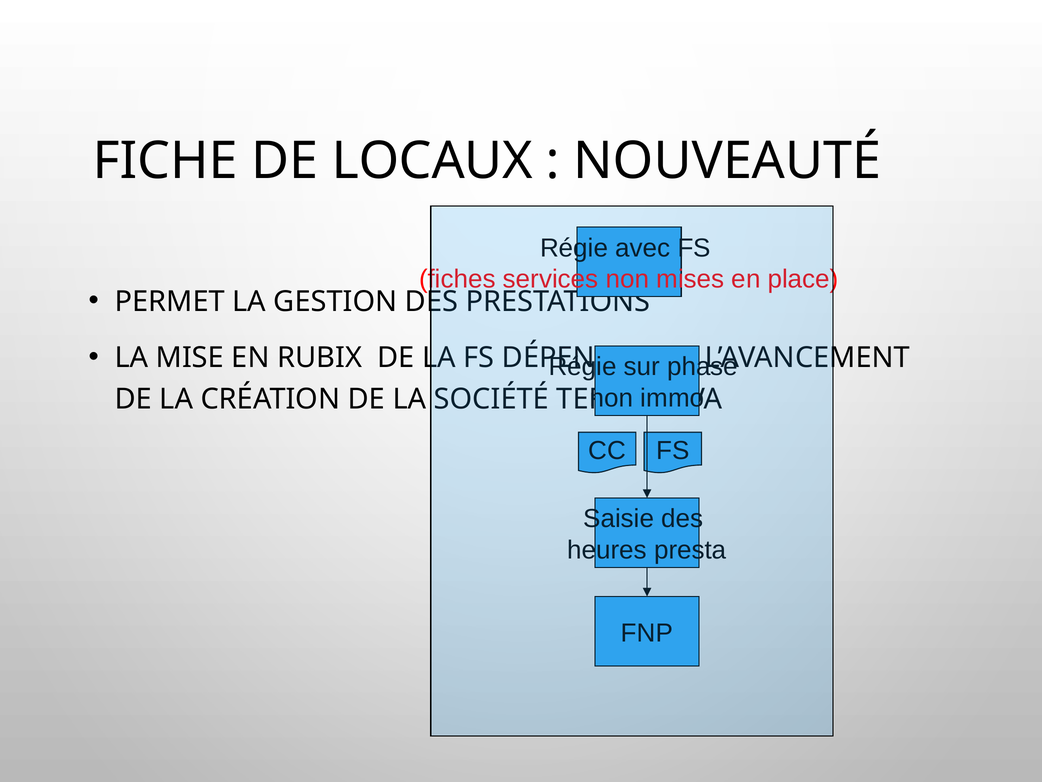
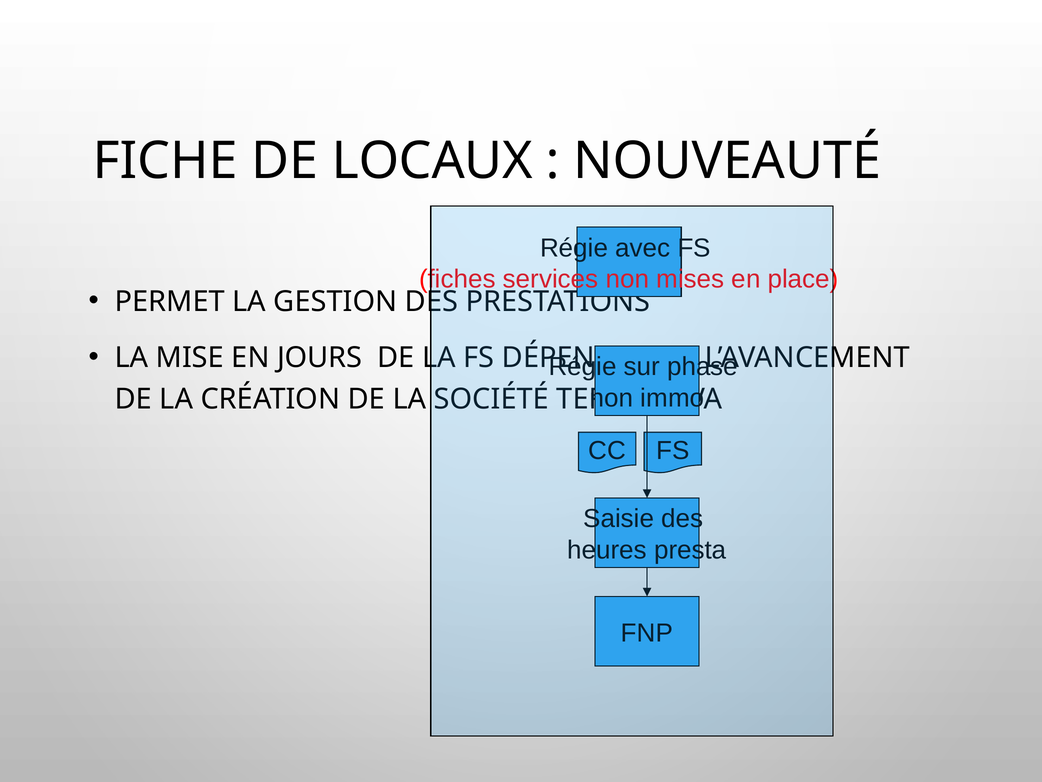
RUBIX: RUBIX -> JOURS (320, 357)
